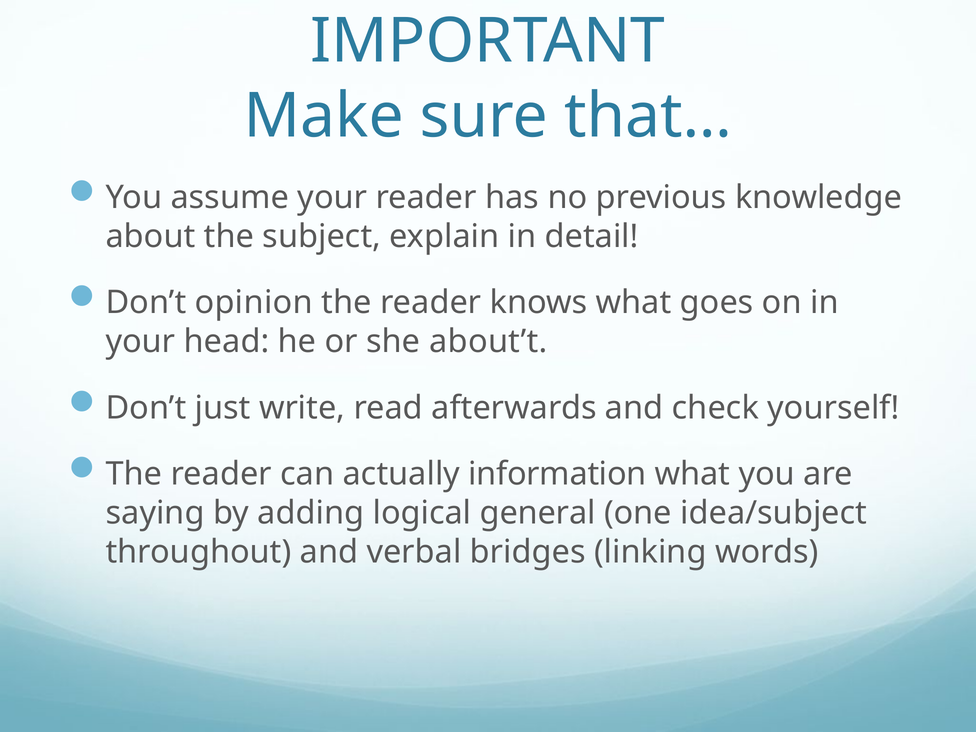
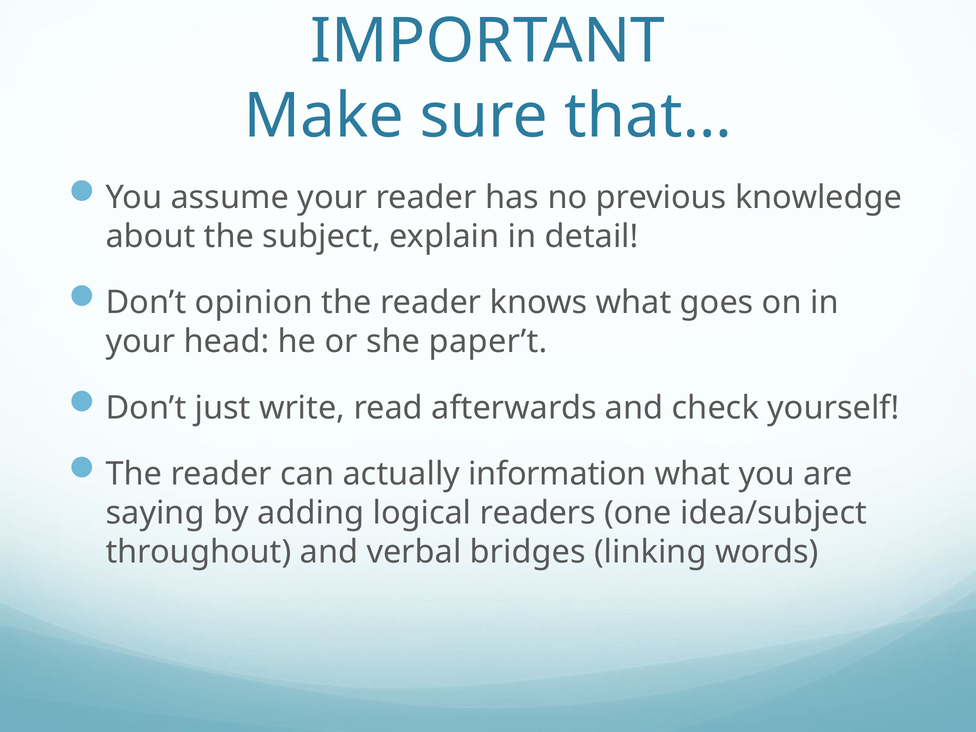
about’t: about’t -> paper’t (488, 342)
general: general -> readers (538, 513)
